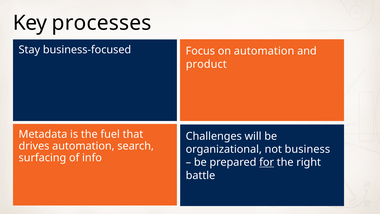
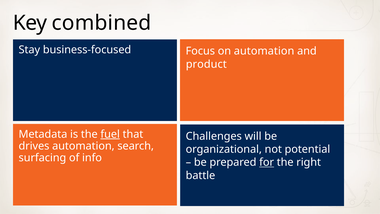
processes: processes -> combined (102, 23)
fuel underline: none -> present (110, 134)
business: business -> potential (307, 149)
